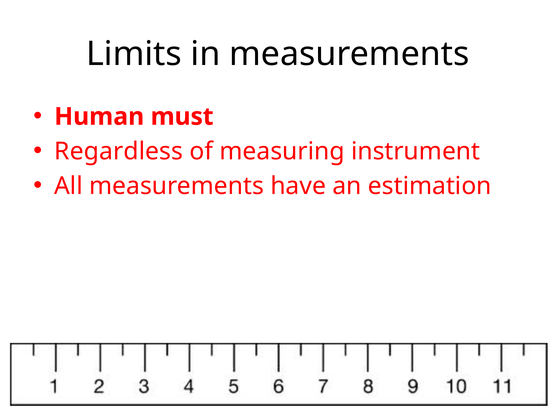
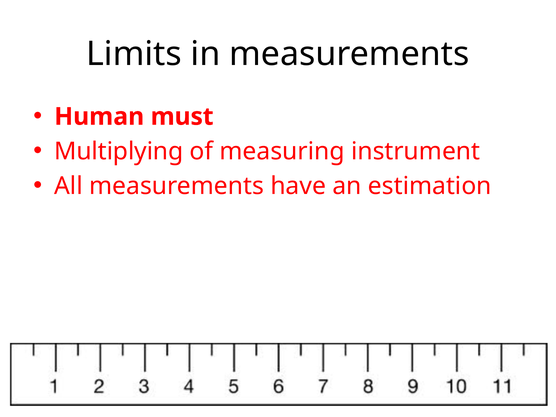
Regardless: Regardless -> Multiplying (119, 151)
